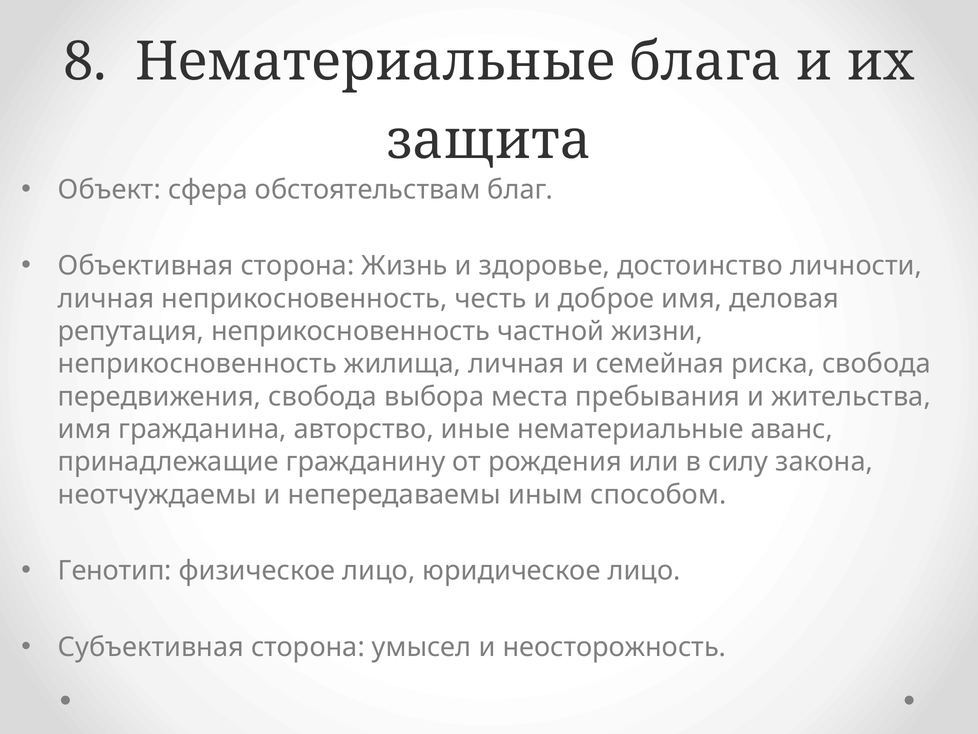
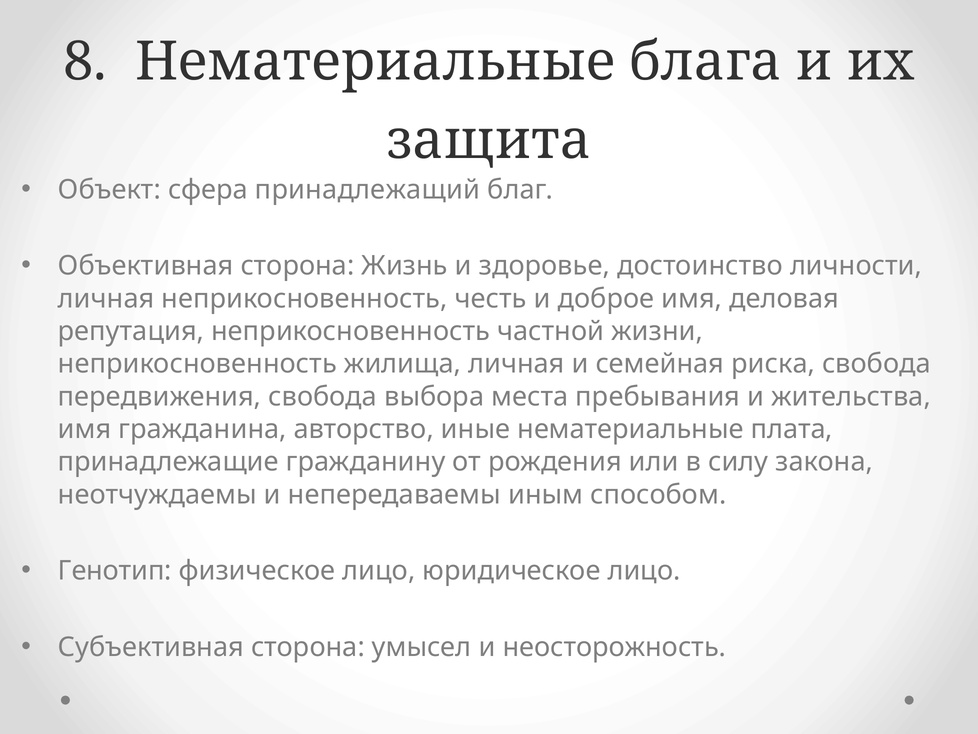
обстоятельствам: обстоятельствам -> принадлежащий (368, 190)
аванс: аванс -> плата (792, 429)
